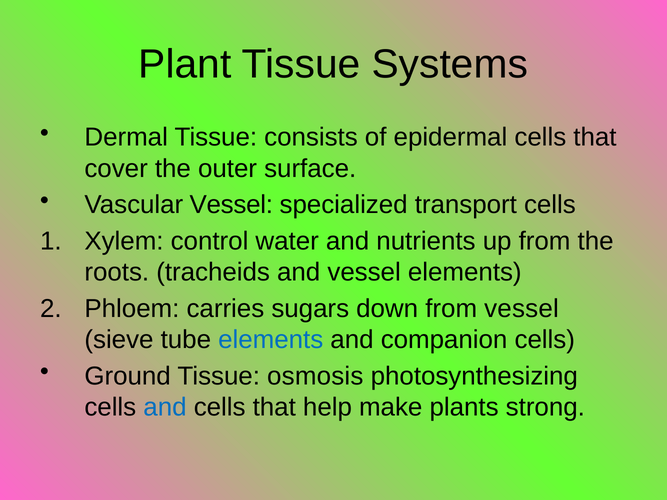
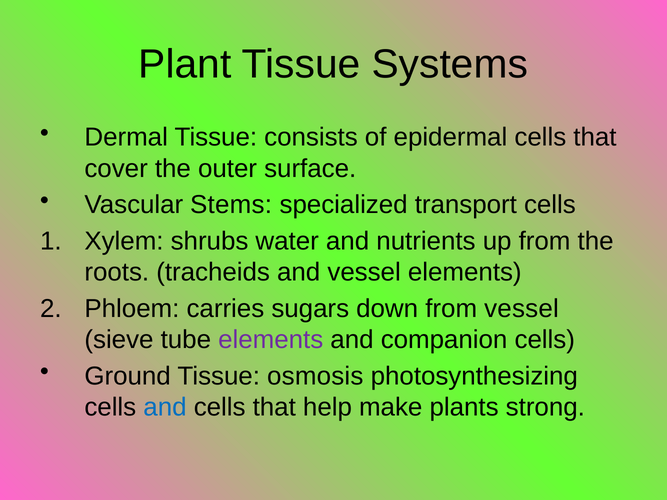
Vascular Vessel: Vessel -> Stems (231, 205)
control: control -> shrubs (210, 241)
elements colour: blue -> purple (271, 340)
